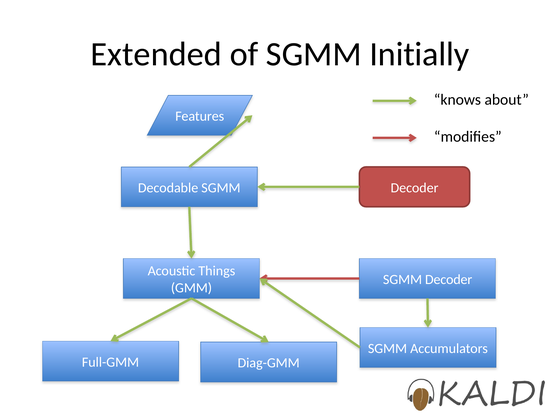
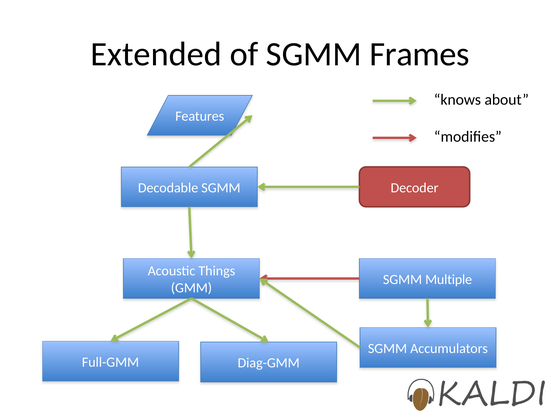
Initially: Initially -> Frames (419, 54)
SGMM Decoder: Decoder -> Multiple (449, 279)
